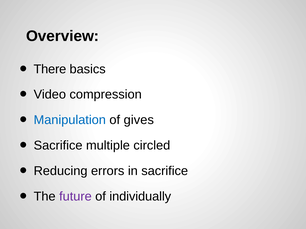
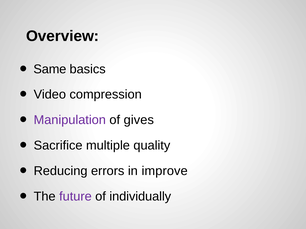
There: There -> Same (50, 69)
Manipulation colour: blue -> purple (70, 120)
circled: circled -> quality (152, 146)
in sacrifice: sacrifice -> improve (165, 171)
